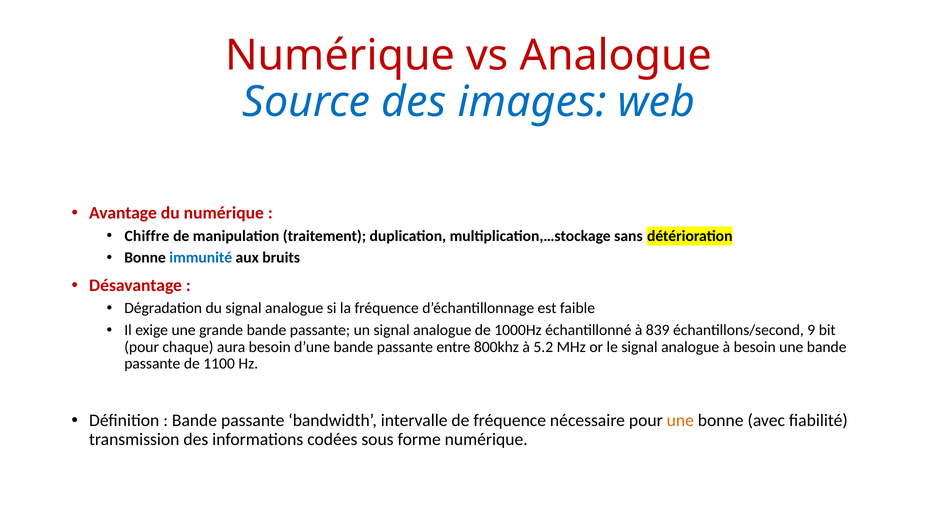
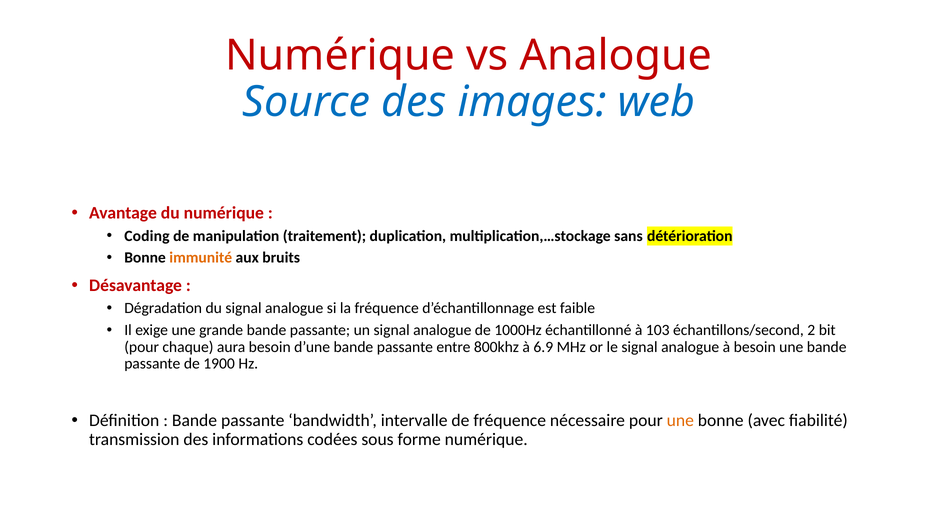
Chiffre: Chiffre -> Coding (147, 236)
immunité colour: blue -> orange (201, 258)
839: 839 -> 103 (658, 330)
9: 9 -> 2 (811, 330)
5.2: 5.2 -> 6.9 (543, 347)
1100: 1100 -> 1900 (219, 364)
